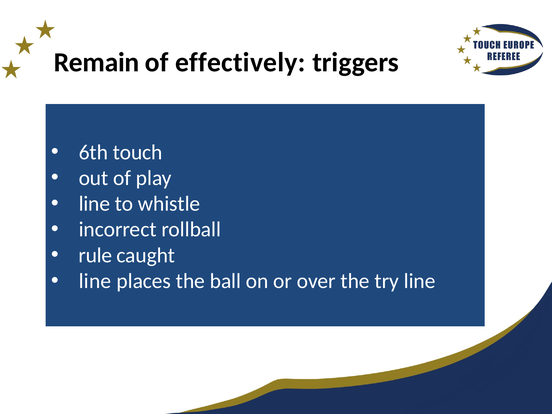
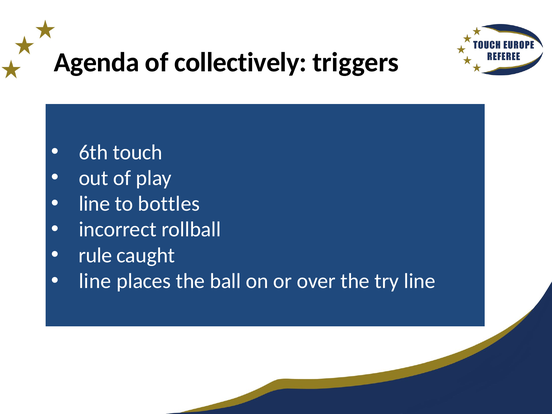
Remain: Remain -> Agenda (97, 62)
effectively: effectively -> collectively (241, 62)
whistle: whistle -> bottles (169, 204)
